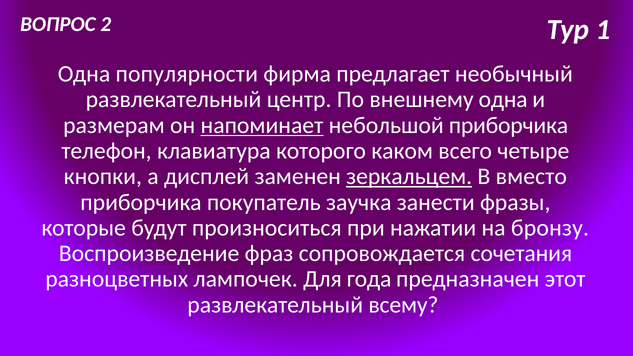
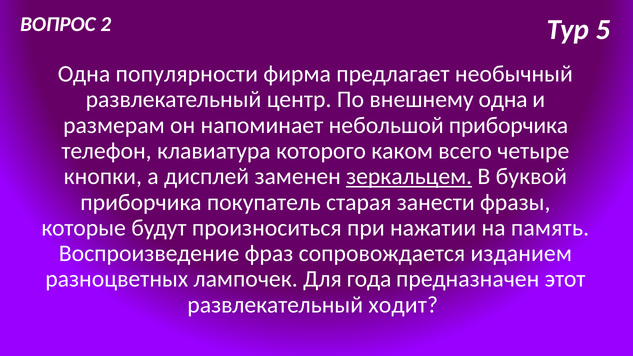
1: 1 -> 5 (603, 30)
напоминает underline: present -> none (262, 125)
вместо: вместо -> буквой (531, 177)
заучка: заучка -> старая (359, 202)
бронзу: бронзу -> память (550, 228)
сочетания: сочетания -> изданием (521, 254)
всему: всему -> ходит (403, 305)
